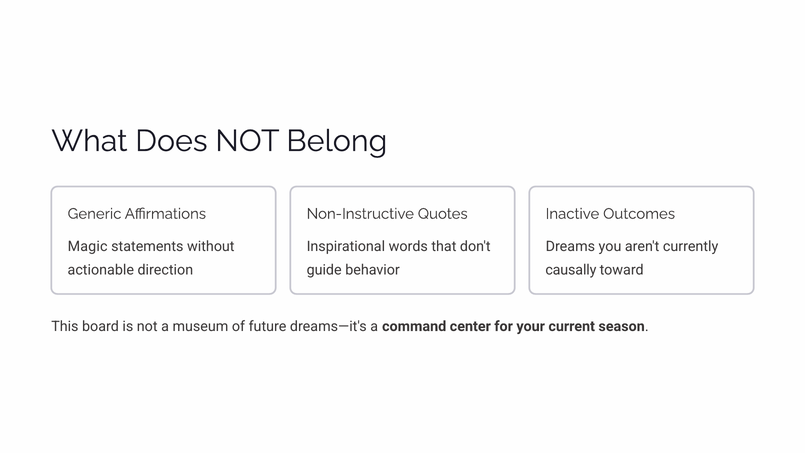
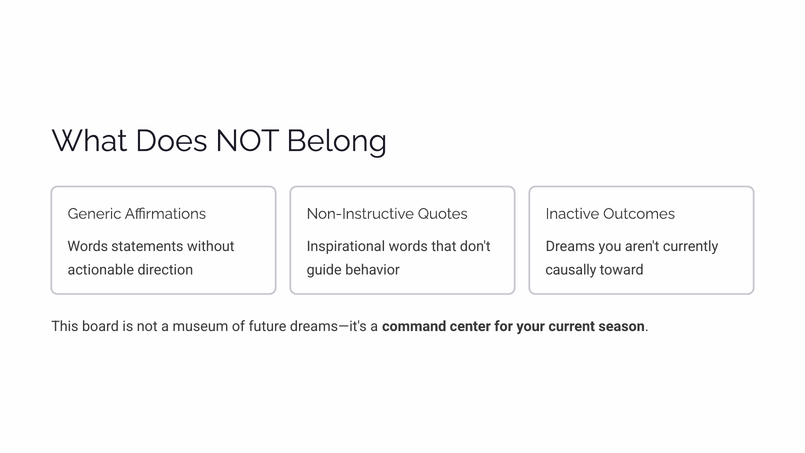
Magic: Magic -> Words (88, 246)
